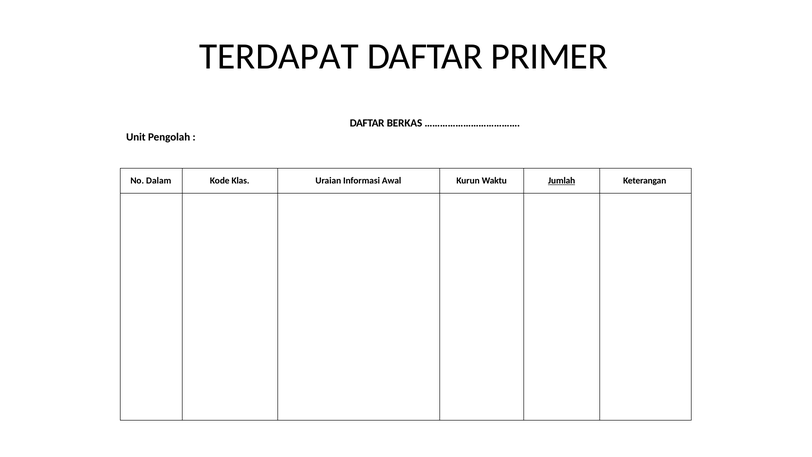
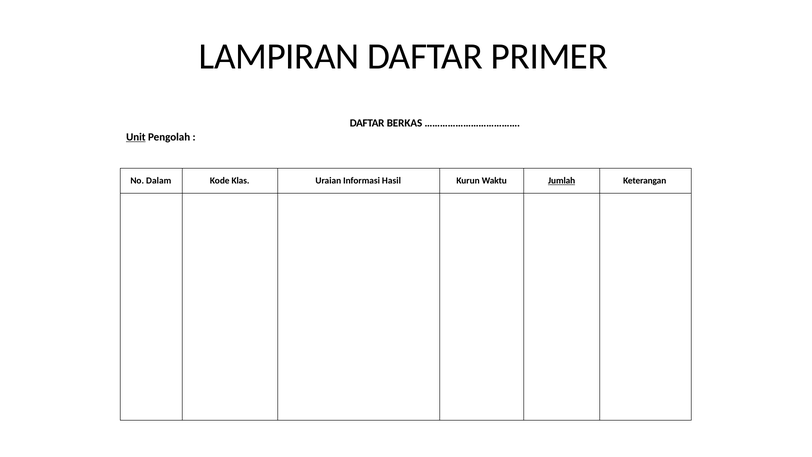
TERDAPAT: TERDAPAT -> LAMPIRAN (279, 57)
Unit underline: none -> present (136, 137)
Awal: Awal -> Hasil (391, 181)
